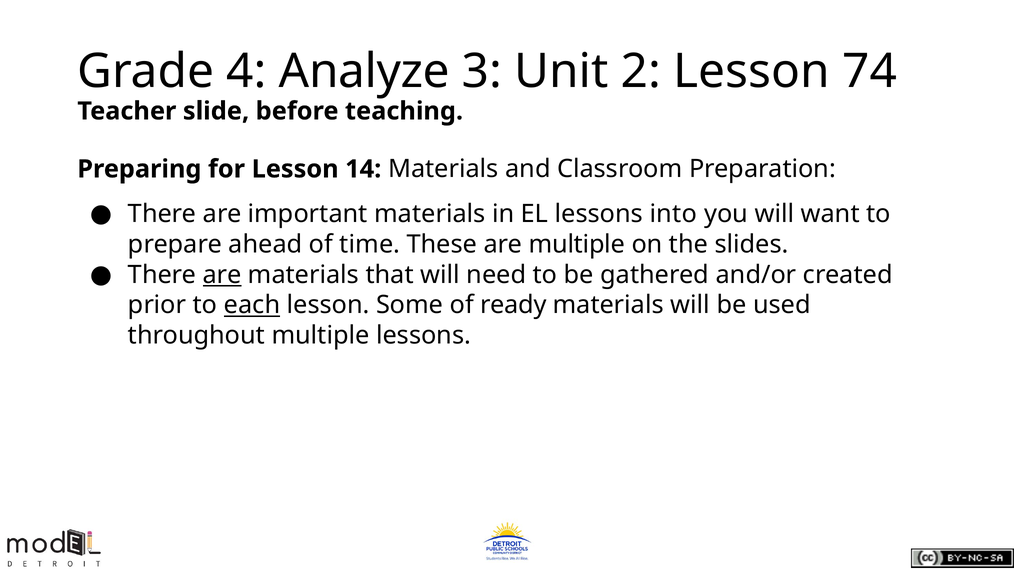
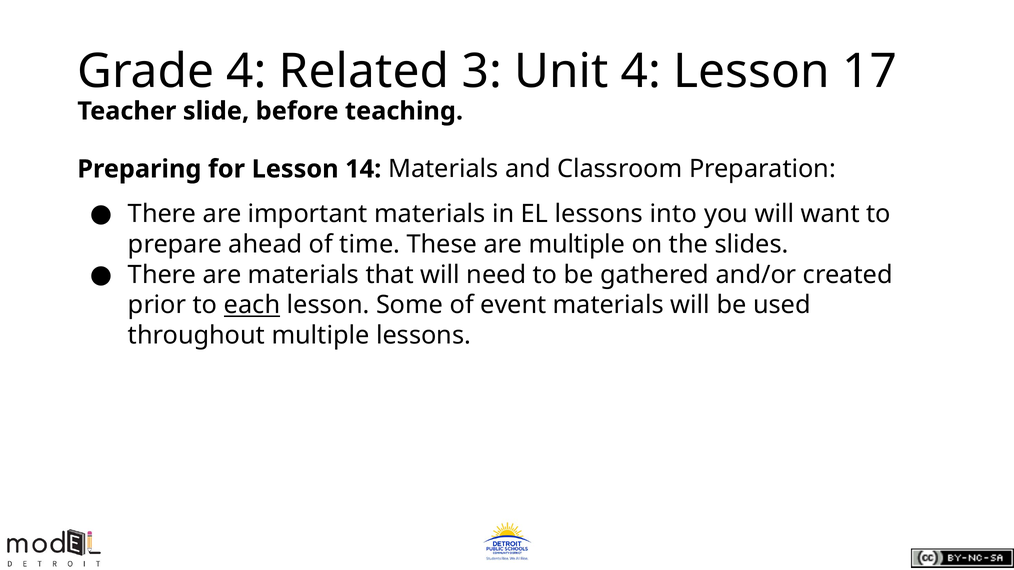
Analyze: Analyze -> Related (364, 72)
Unit 2: 2 -> 4 (641, 72)
74: 74 -> 17 (870, 72)
are underline: present -> none (222, 275)
ready: ready -> event (513, 305)
